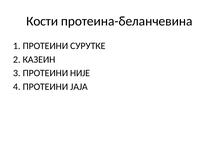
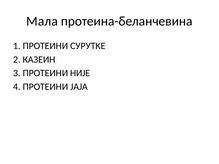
Кости: Кости -> Мала (42, 21)
